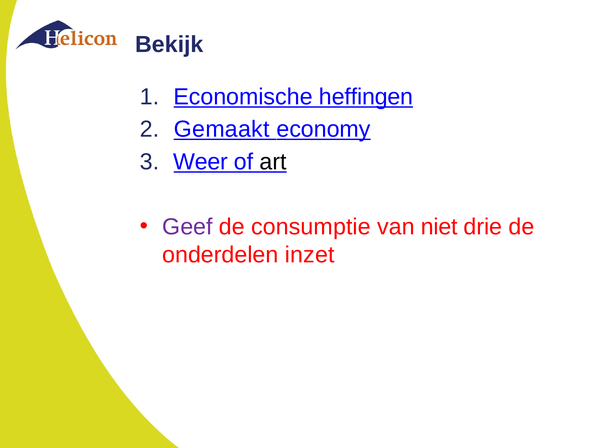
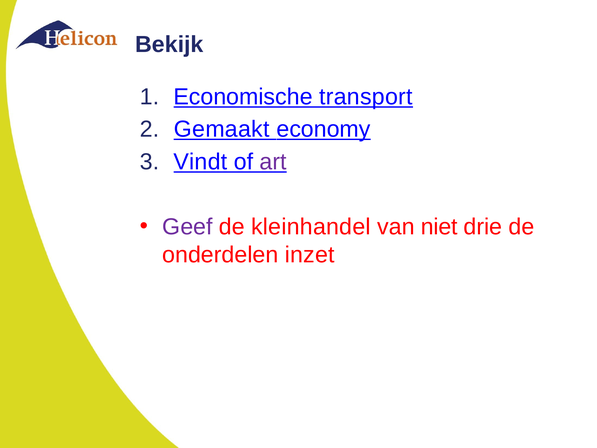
heffingen: heffingen -> transport (366, 97)
Weer: Weer -> Vindt (200, 162)
art colour: black -> purple (273, 162)
consumptie: consumptie -> kleinhandel (311, 227)
